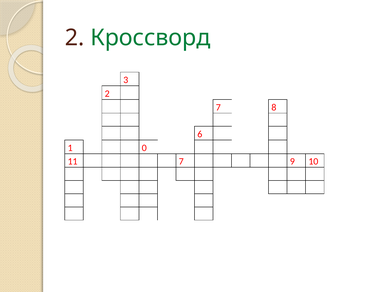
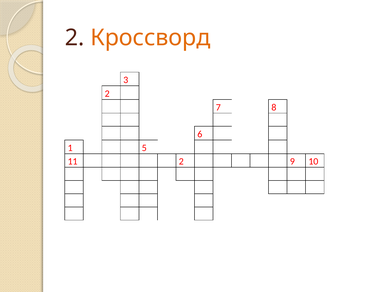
Кроссворд colour: green -> orange (150, 38)
0: 0 -> 5 (144, 148)
11 7: 7 -> 2 (181, 161)
